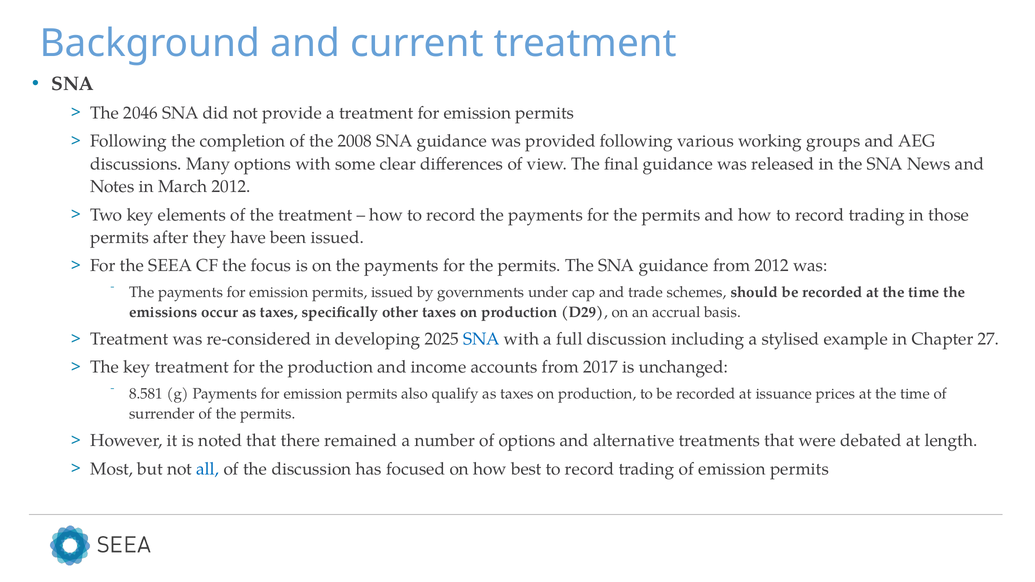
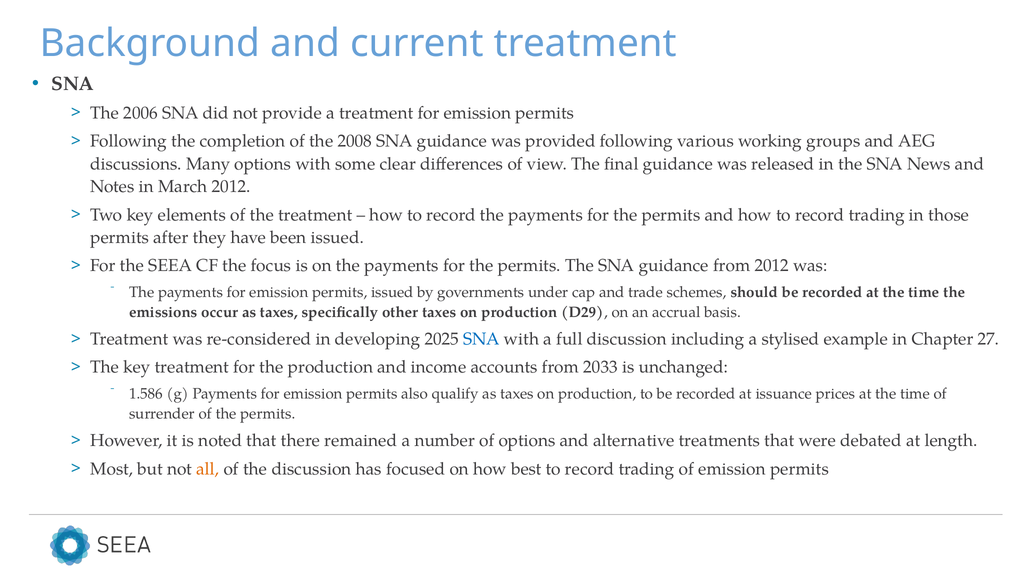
2046: 2046 -> 2006 (141, 113)
2017: 2017 -> 2033 (601, 367)
8.581: 8.581 -> 1.586 (146, 394)
all colour: blue -> orange (208, 469)
